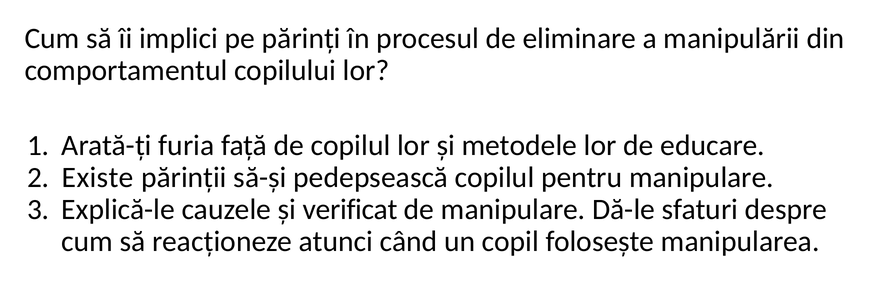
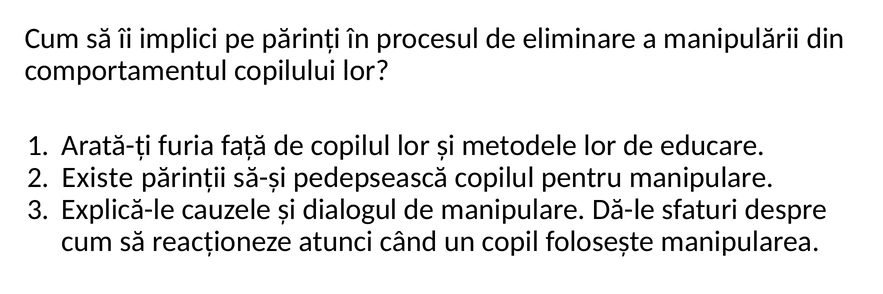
verificat: verificat -> dialogul (350, 210)
